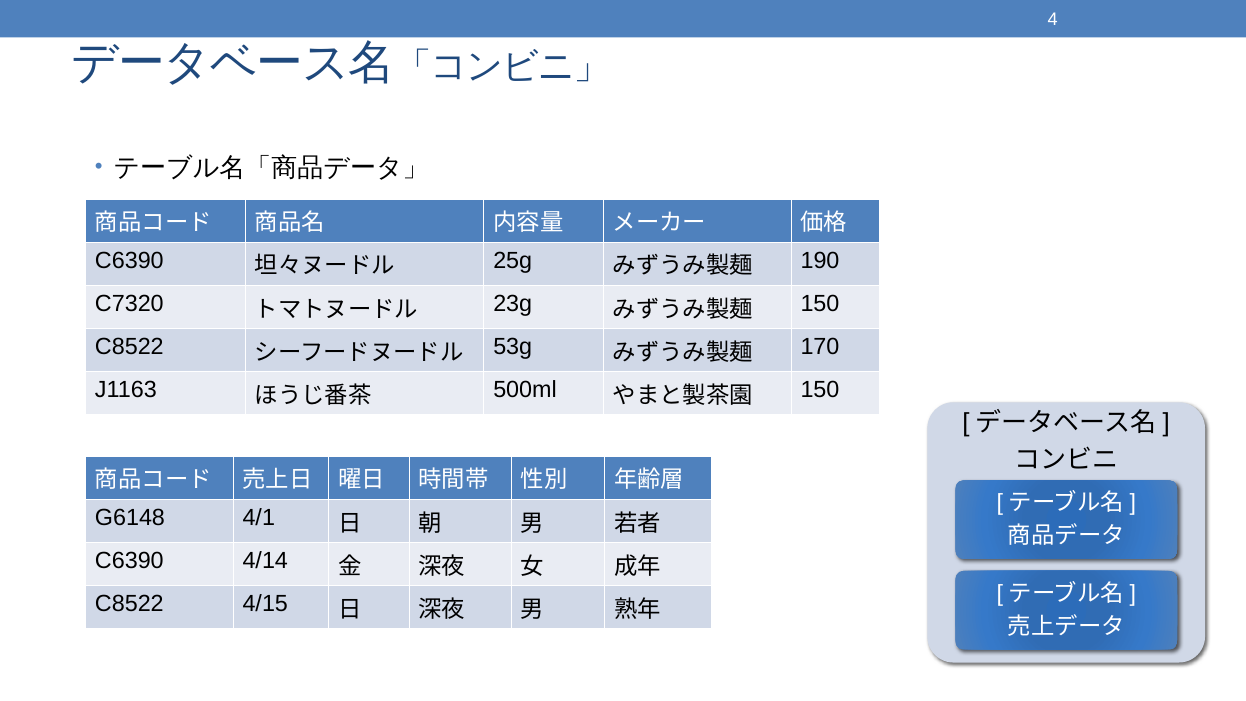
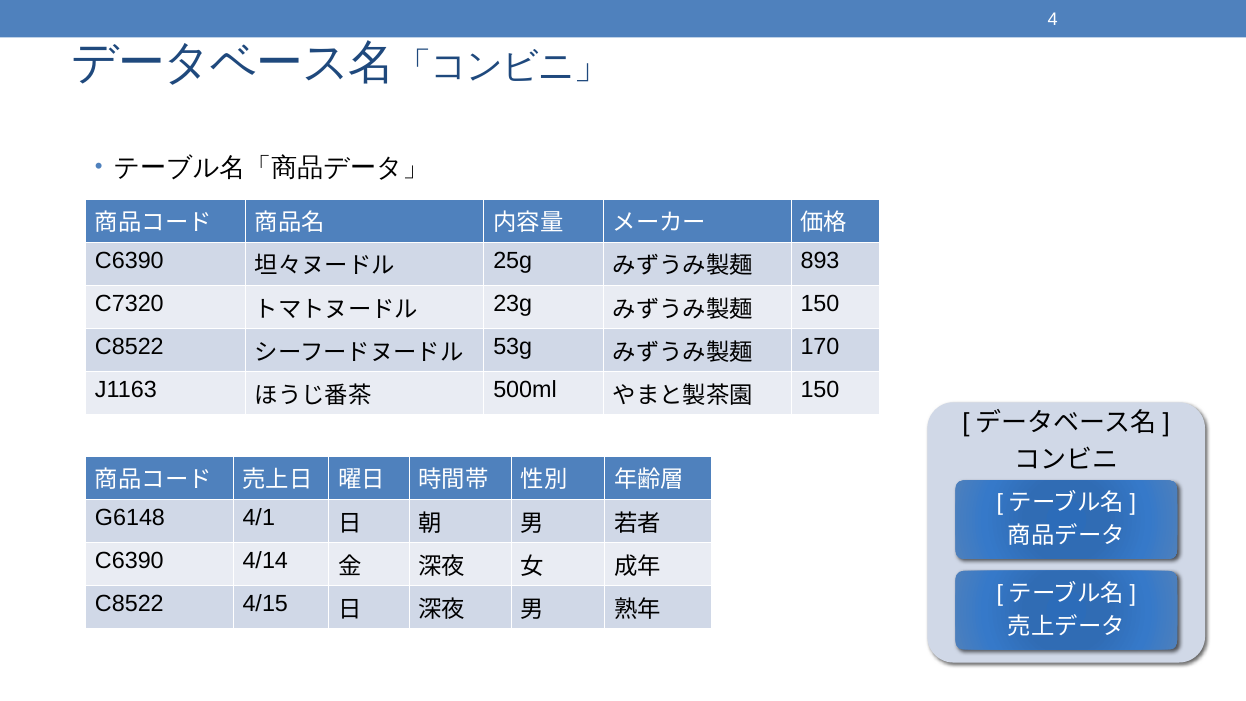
190: 190 -> 893 (820, 260)
